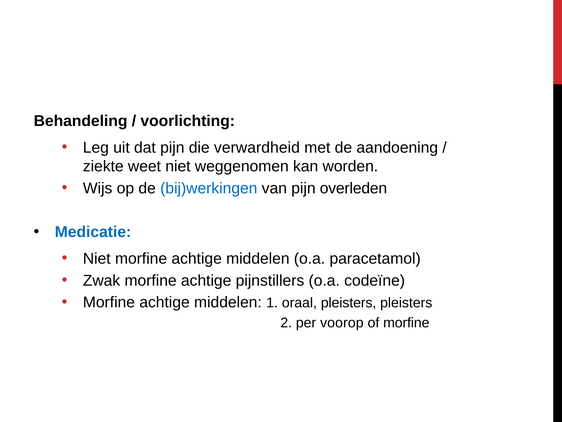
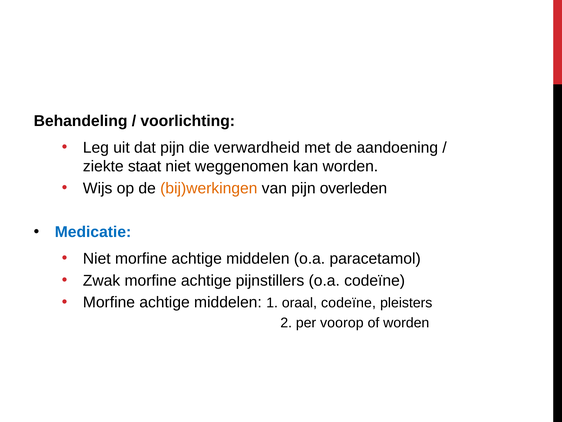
weet: weet -> staat (145, 166)
bij)werkingen colour: blue -> orange (209, 188)
oraal pleisters: pleisters -> codeïne (348, 303)
of morfine: morfine -> worden (406, 323)
